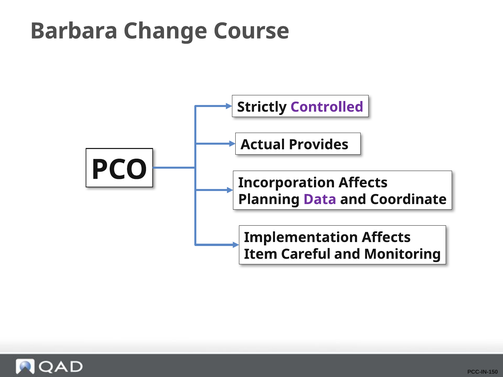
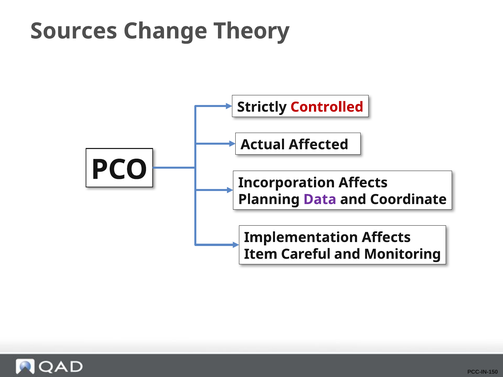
Barbara: Barbara -> Sources (74, 31)
Course: Course -> Theory (251, 31)
Controlled colour: purple -> red (327, 107)
Provides: Provides -> Affected (319, 145)
